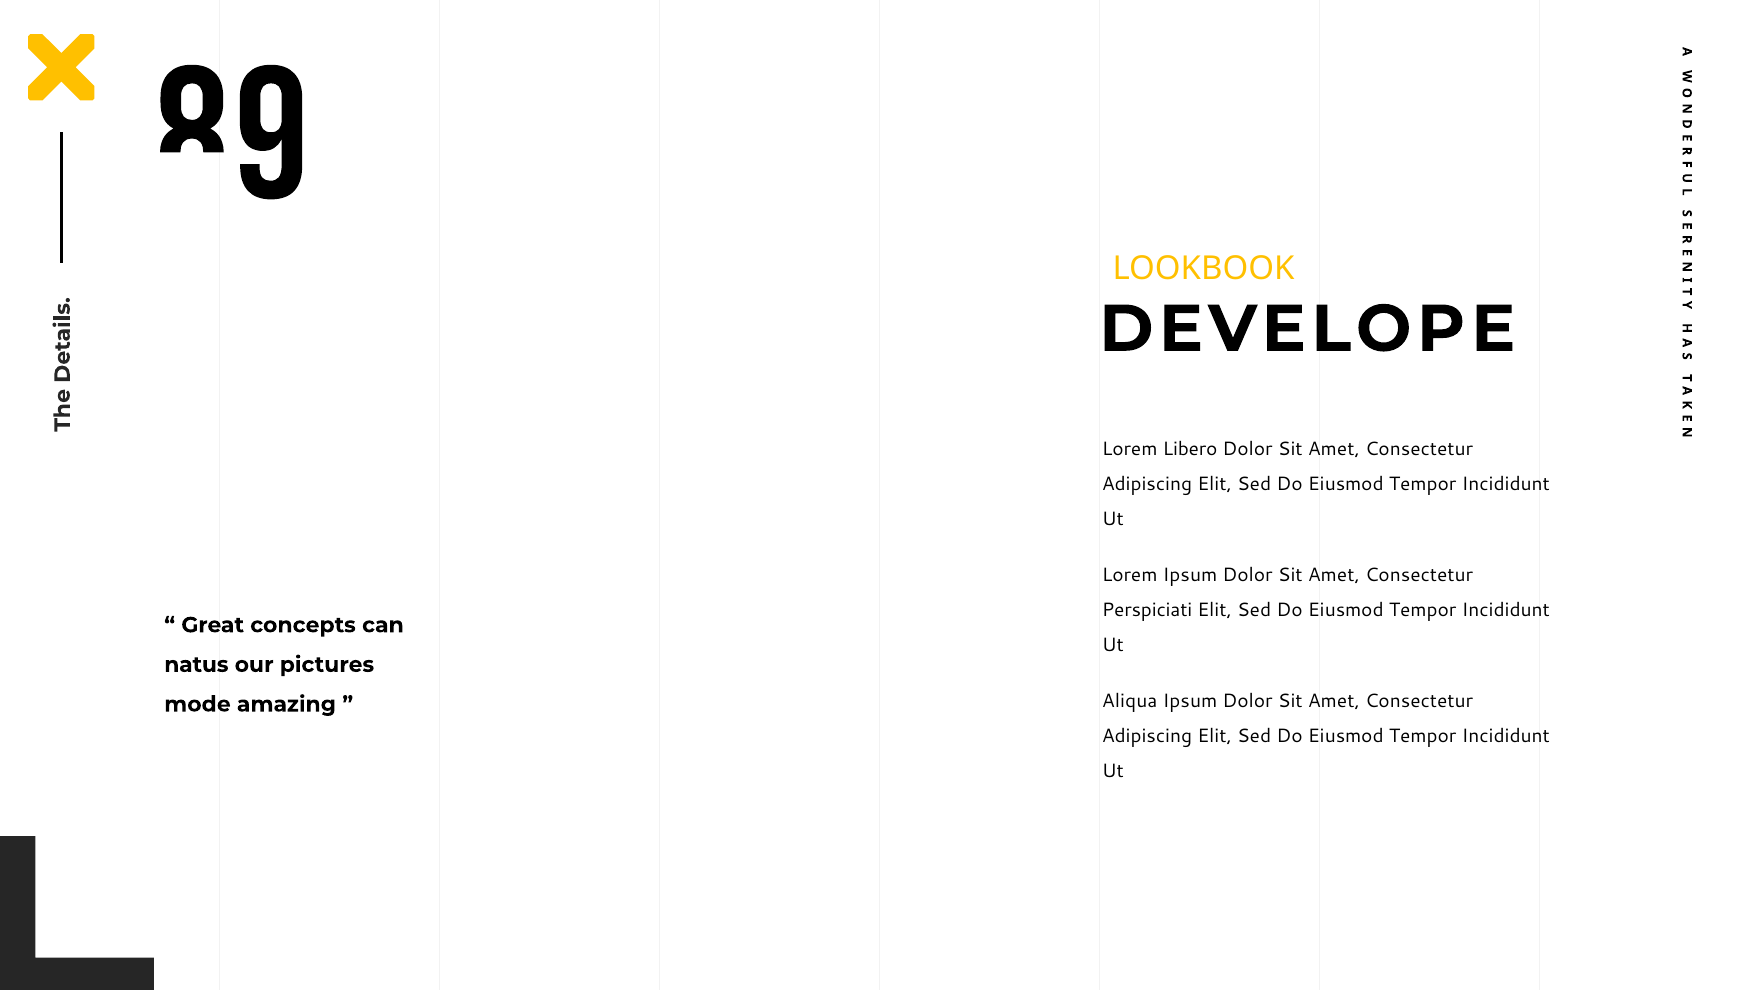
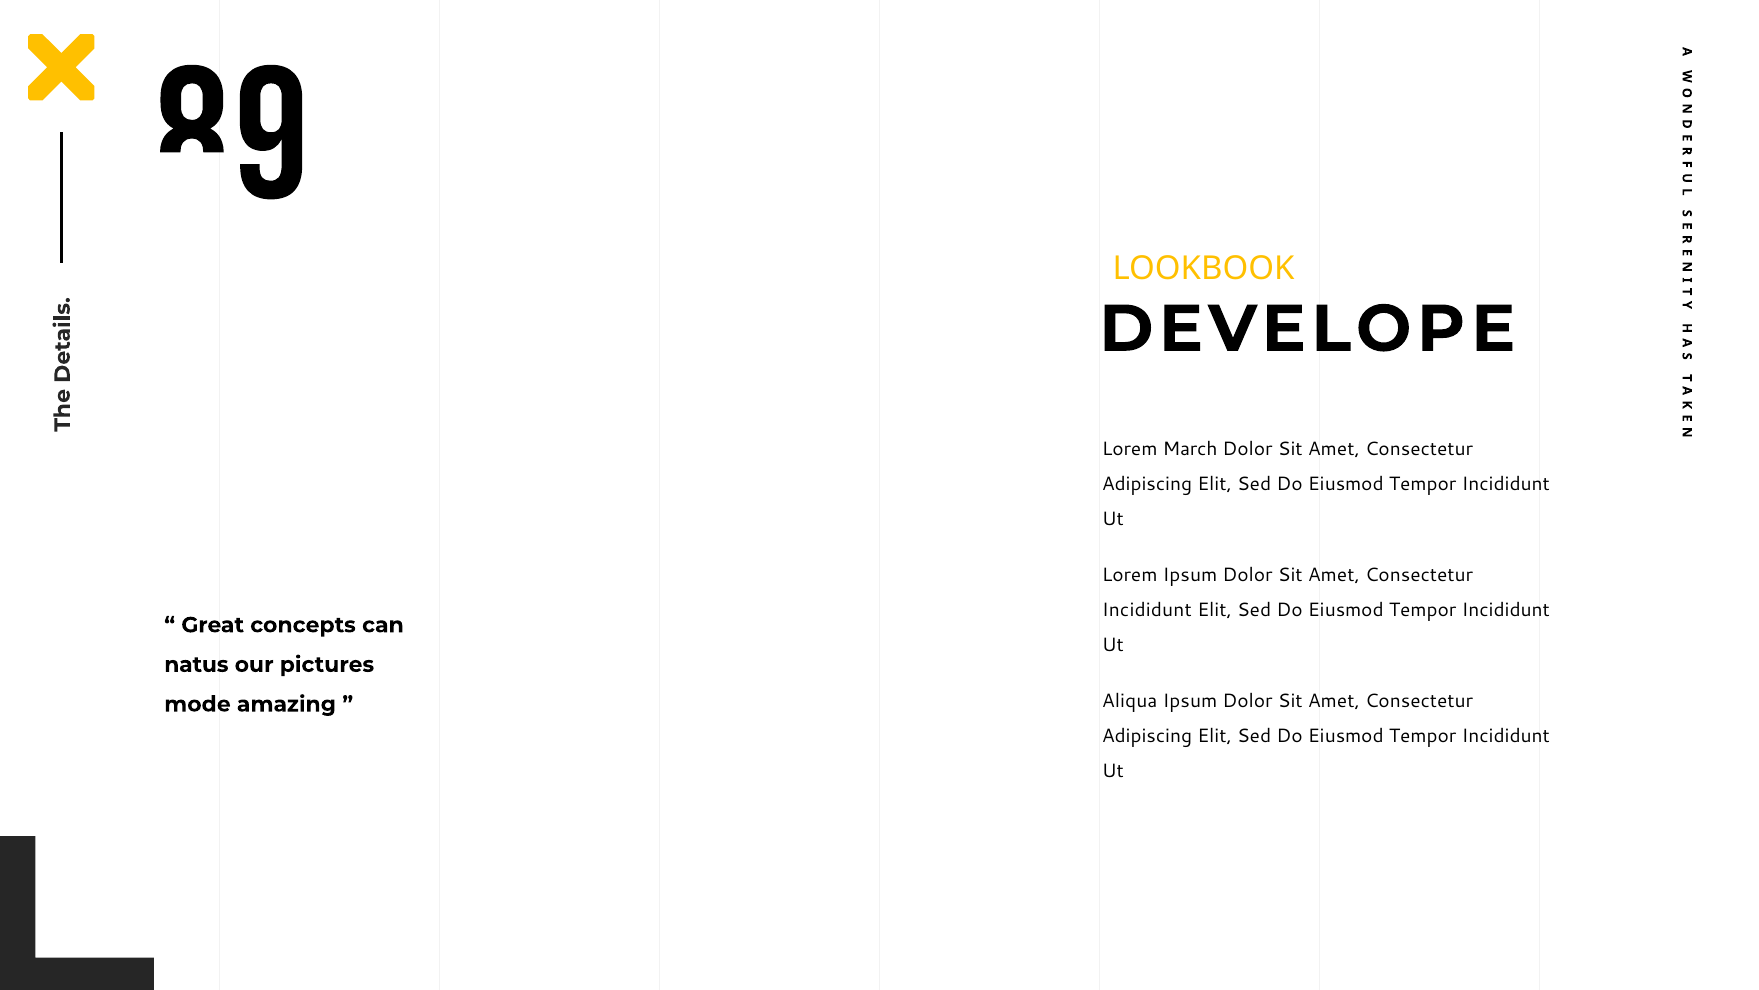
Libero: Libero -> March (1190, 449)
Perspiciati: Perspiciati -> Incididunt (1147, 610)
